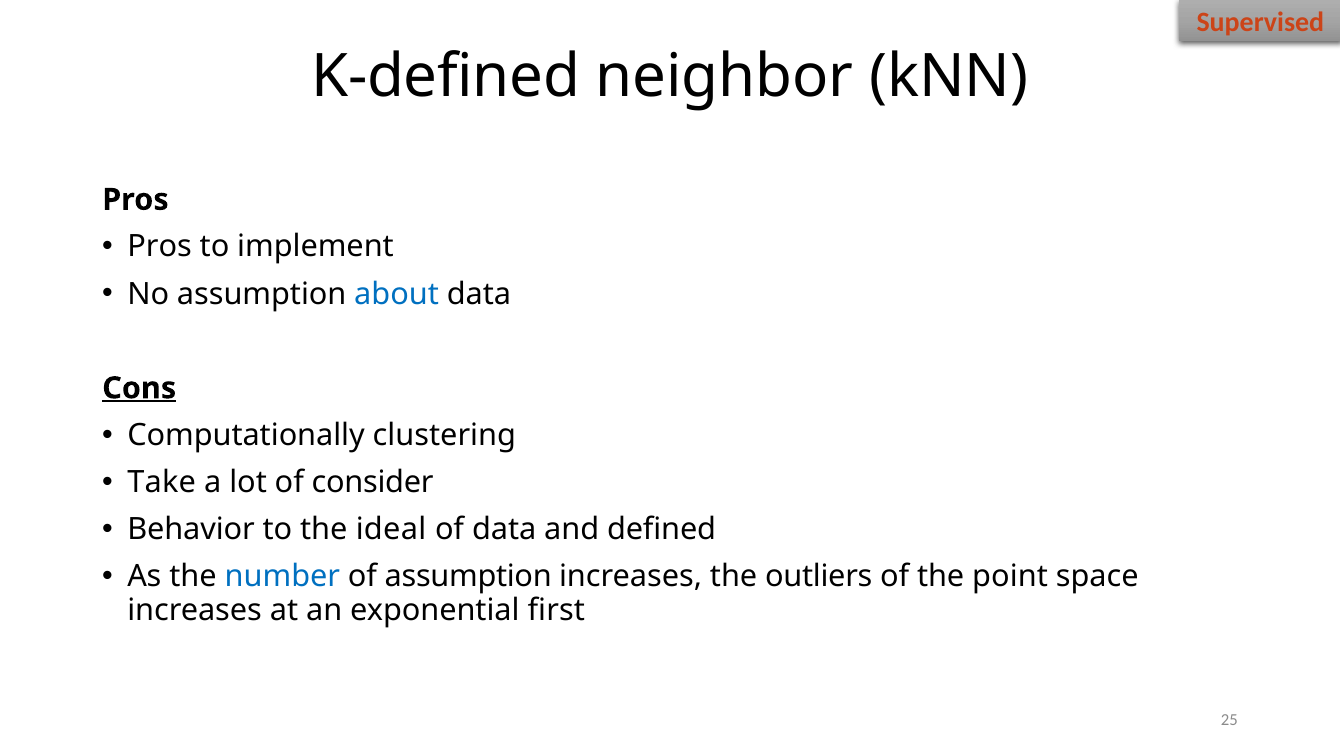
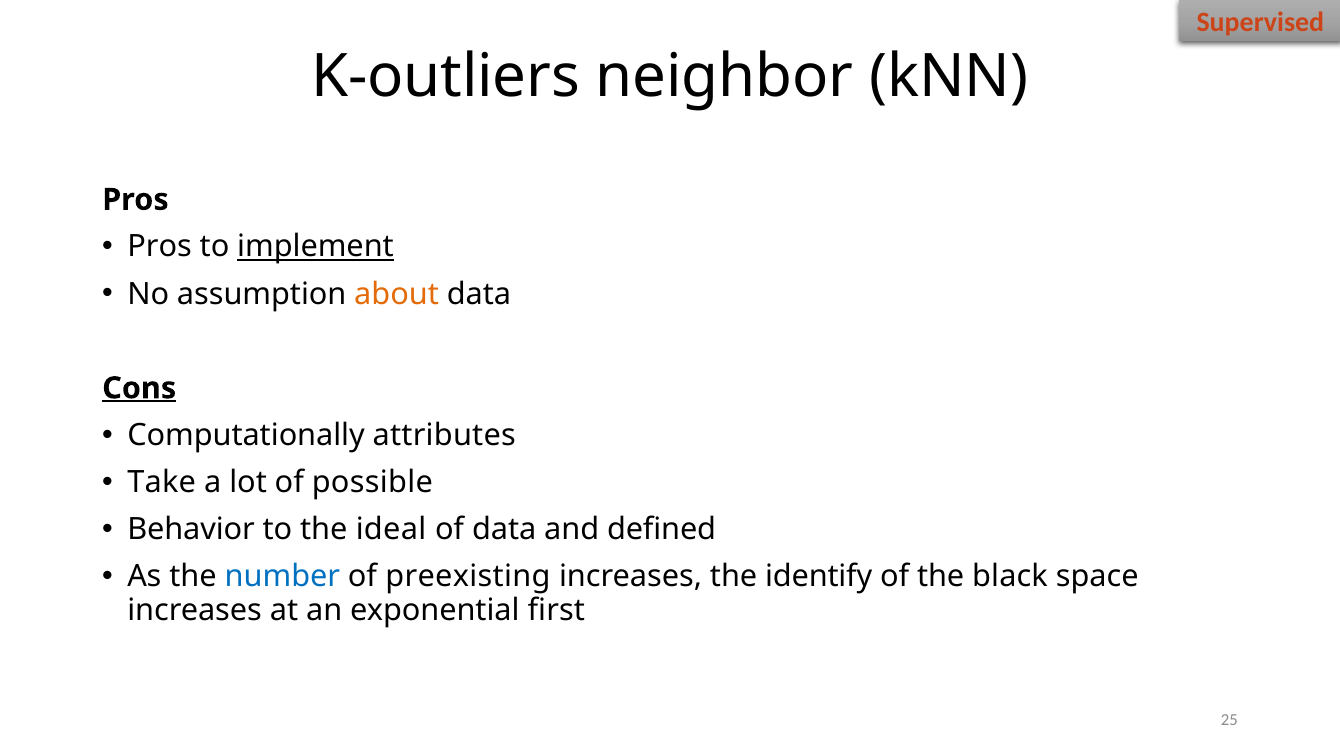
K-defined: K-defined -> K-outliers (446, 77)
implement underline: none -> present (316, 247)
about colour: blue -> orange (397, 294)
clustering: clustering -> attributes (444, 435)
consider: consider -> possible (372, 482)
of assumption: assumption -> preexisting (468, 577)
outliers: outliers -> identify (819, 577)
point: point -> black (1010, 577)
